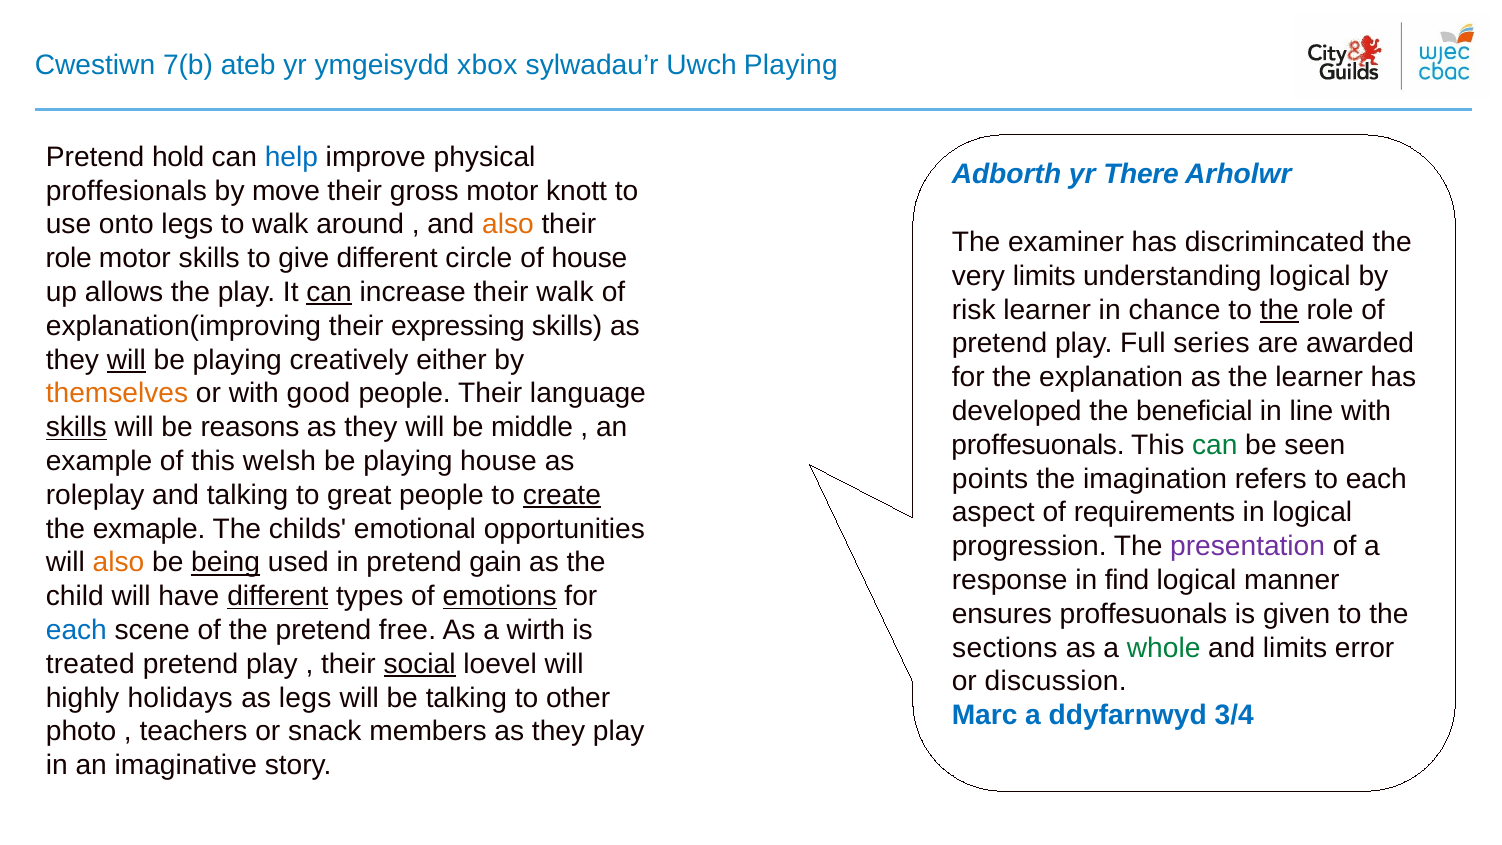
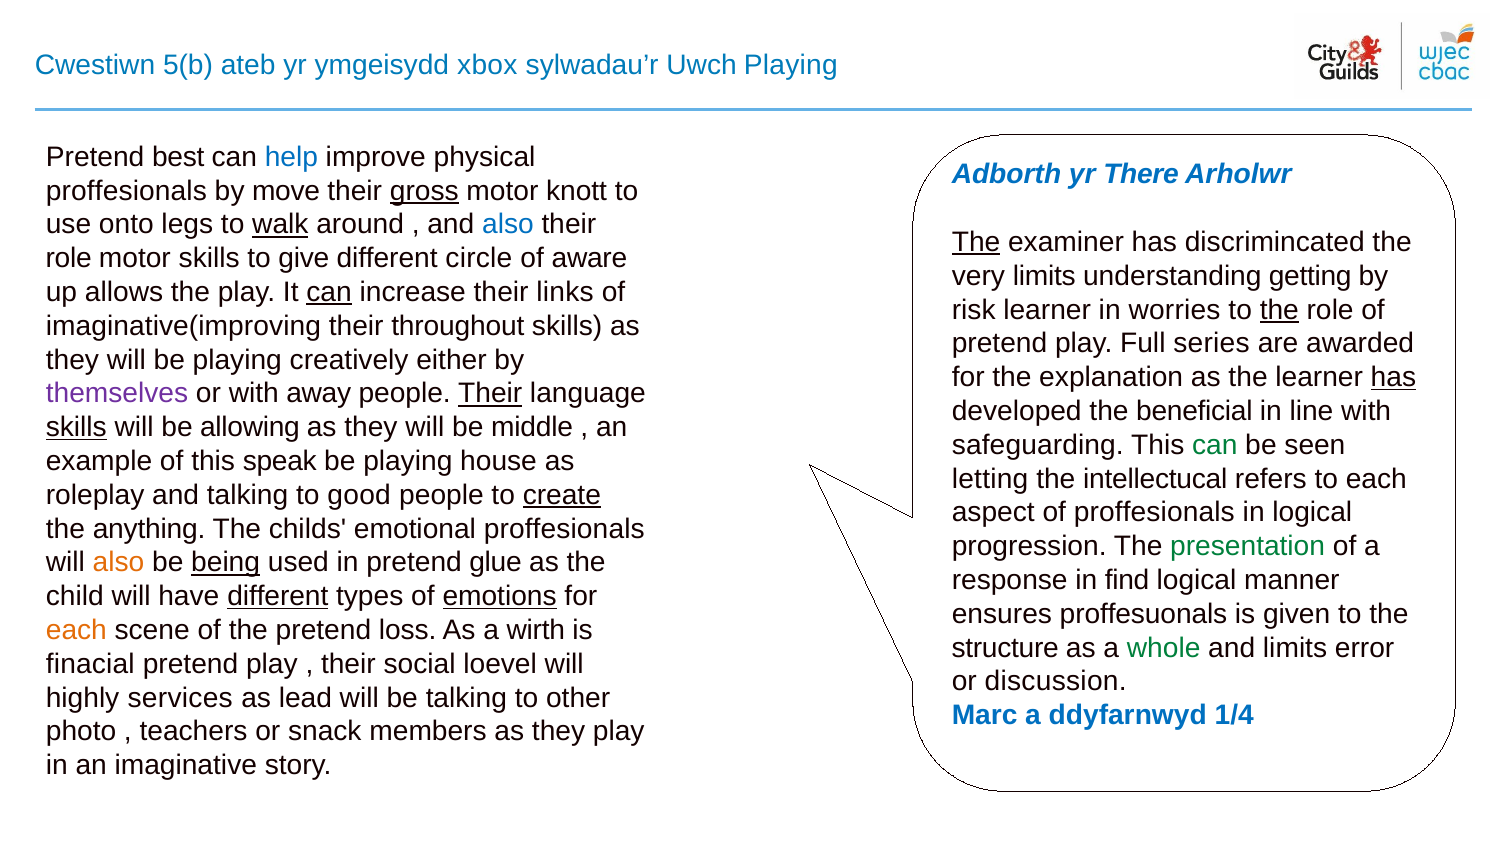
7(b: 7(b -> 5(b (188, 65)
hold: hold -> best (178, 157)
gross underline: none -> present (424, 191)
walk underline: none -> present (280, 225)
also colour: orange -> blue (508, 225)
The underline: none -> present (976, 242)
of house: house -> aware (589, 258)
understanding logical: logical -> getting (1310, 276)
their walk: walk -> links (565, 292)
chance: chance -> worries (1175, 310)
explanation(improving: explanation(improving -> imaginative(improving (183, 326)
expressing: expressing -> throughout (458, 326)
will underline: present -> none (126, 360)
has underline: none -> present (1393, 377)
themselves colour: orange -> purple (117, 393)
good: good -> away (319, 393)
Their underline: none -> present (490, 393)
reasons: reasons -> allowing (250, 427)
proffesuonals: proffesuonals -> safeguarding (1038, 445)
welsh: welsh -> speak (280, 461)
points: points -> letting (990, 479)
imagination: imagination -> intellectucal (1155, 479)
great: great -> good (359, 495)
of requirements: requirements -> proffesionals (1154, 513)
exmaple: exmaple -> anything (149, 529)
emotional opportunities: opportunities -> proffesionals (564, 529)
presentation colour: purple -> green (1248, 546)
gain: gain -> glue (496, 562)
each colour: blue -> orange (76, 630)
free: free -> loss (408, 630)
sections: sections -> structure (1005, 648)
treated: treated -> finacial (90, 664)
social underline: present -> none (420, 664)
holidays: holidays -> services (180, 698)
as legs: legs -> lead (305, 698)
3/4: 3/4 -> 1/4 (1234, 715)
